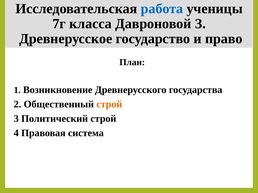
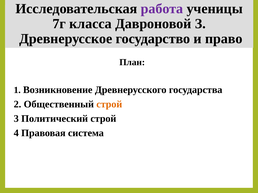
работа colour: blue -> purple (162, 9)
